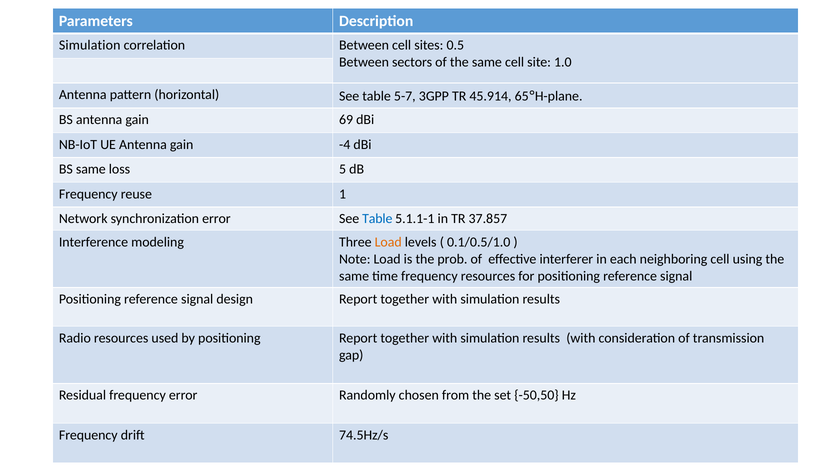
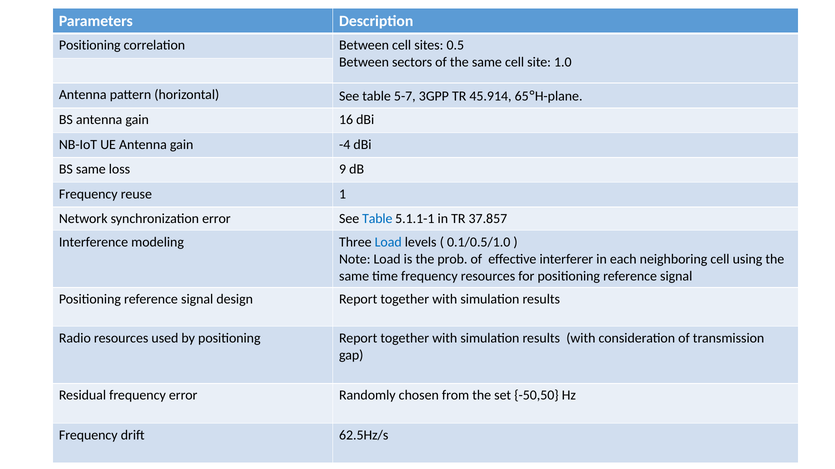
Simulation: Simulation -> Positioning (90, 45)
69: 69 -> 16 (346, 120)
5: 5 -> 9 (343, 170)
Load colour: orange -> blue (388, 243)
74.5Hz/s: 74.5Hz/s -> 62.5Hz/s (364, 436)
